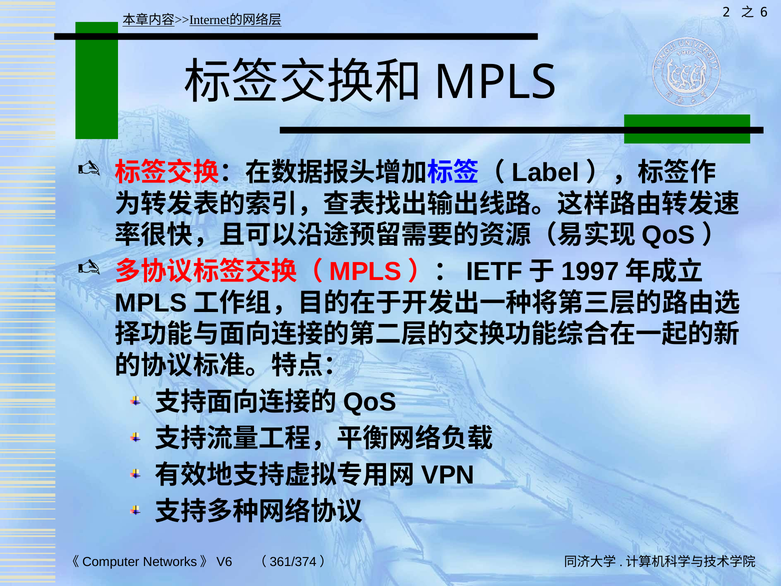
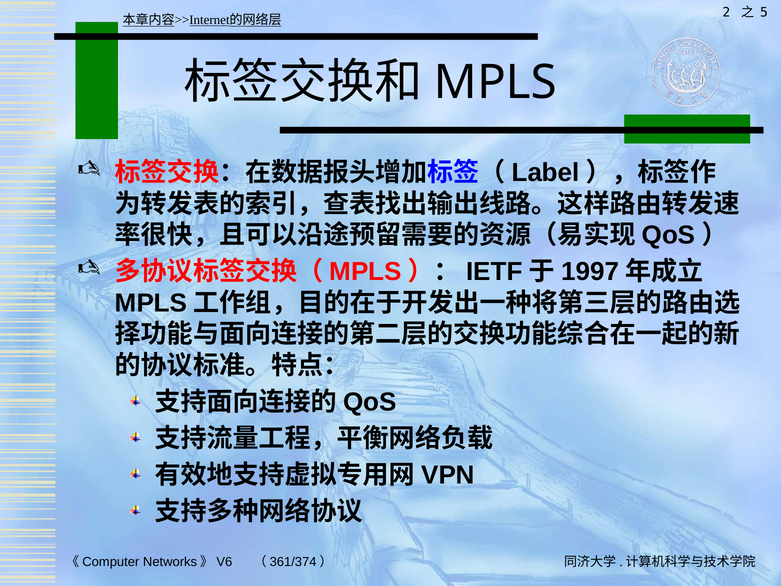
6: 6 -> 5 (764, 13)
